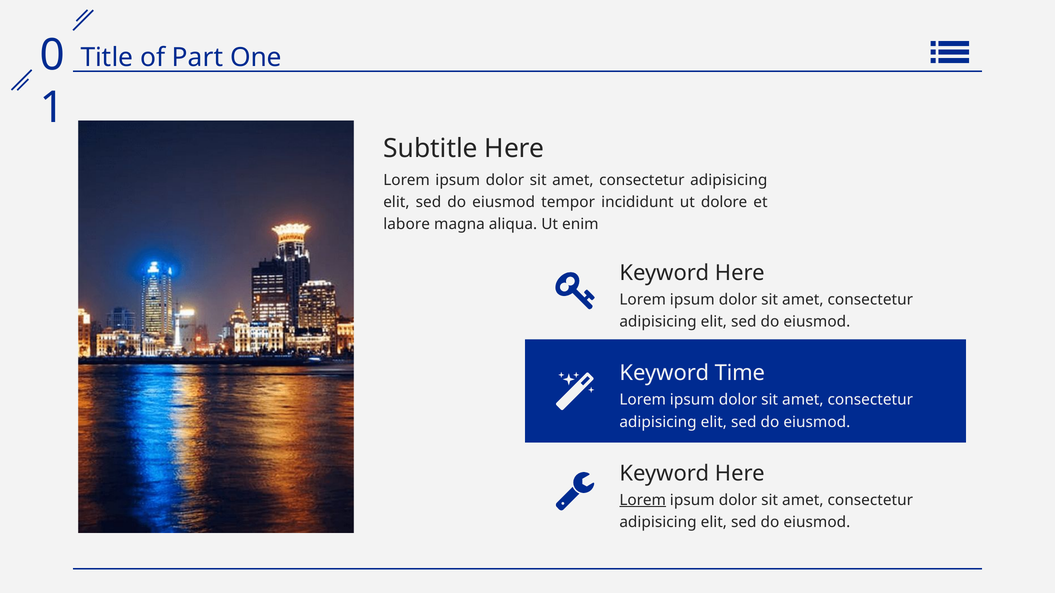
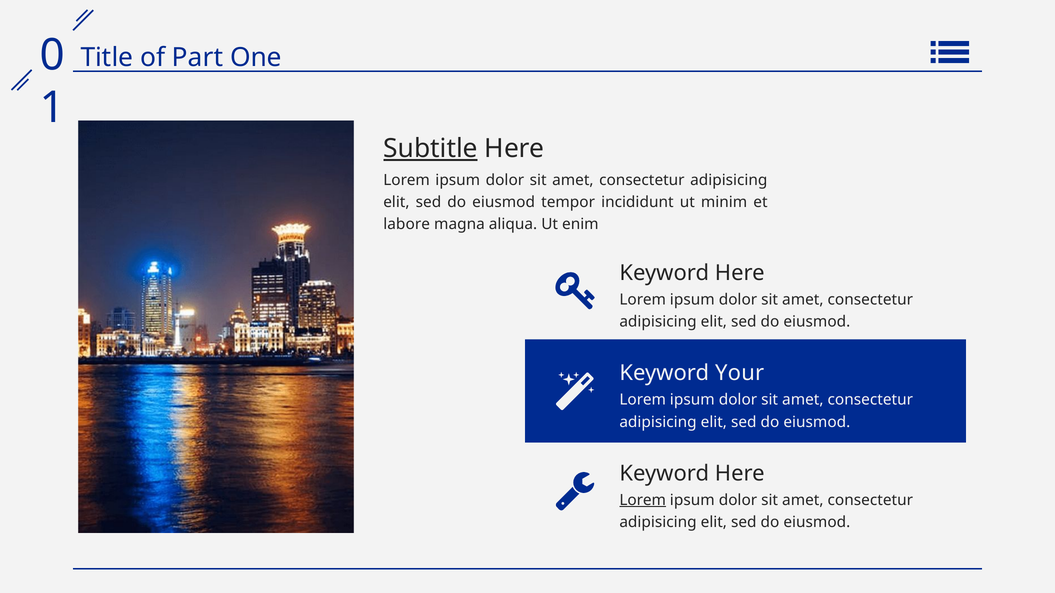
Subtitle underline: none -> present (431, 149)
dolore: dolore -> minim (724, 202)
Time: Time -> Your (740, 373)
